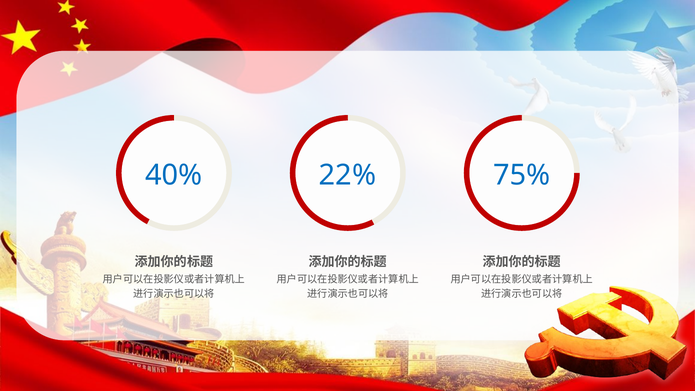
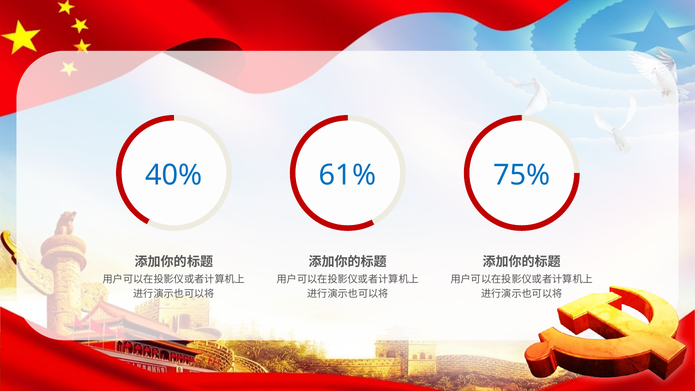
22%: 22% -> 61% (348, 175)
